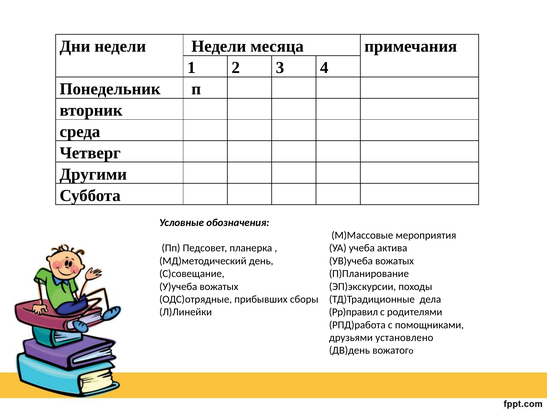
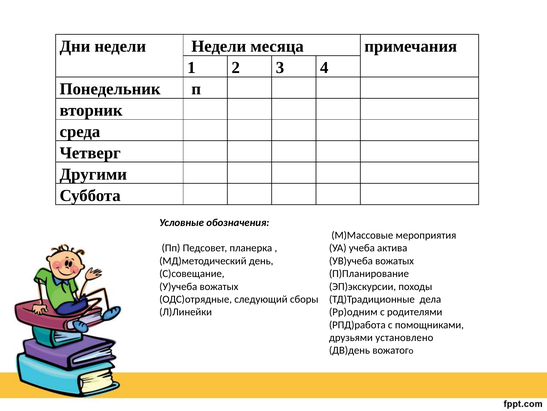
прибывших: прибывших -> следующий (261, 299)
Рр)правил: Рр)правил -> Рр)одним (353, 312)
